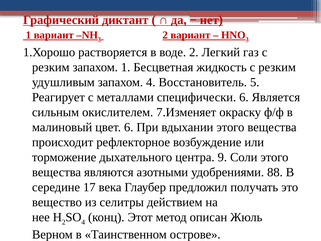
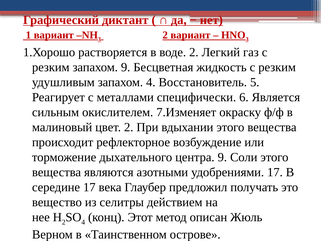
запахом 1: 1 -> 9 (126, 67)
цвет 6: 6 -> 2 (129, 127)
удобрениями 88: 88 -> 17 (275, 172)
